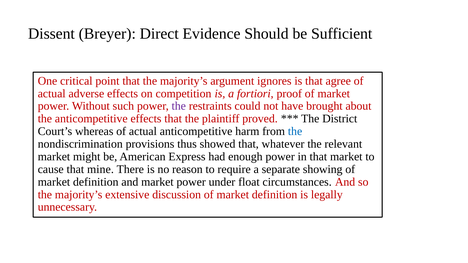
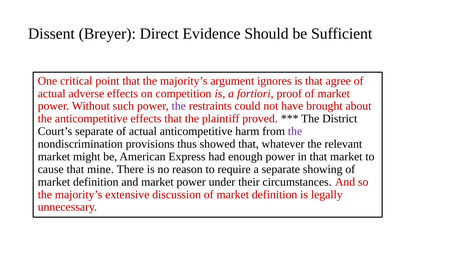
Court’s whereas: whereas -> separate (94, 132)
the colour: blue -> purple (295, 132)
float: float -> their (249, 182)
